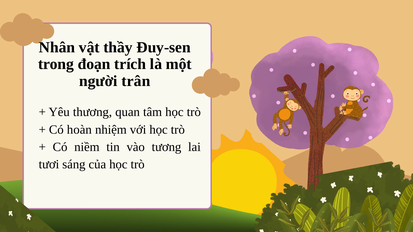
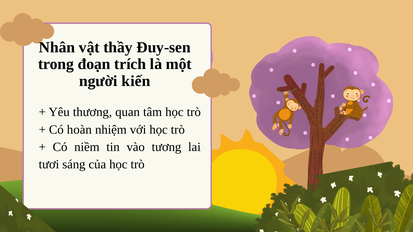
trân: trân -> kiến (136, 81)
